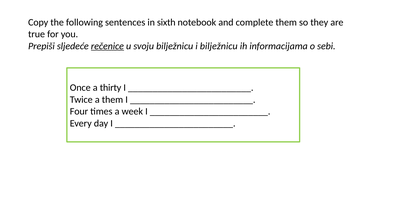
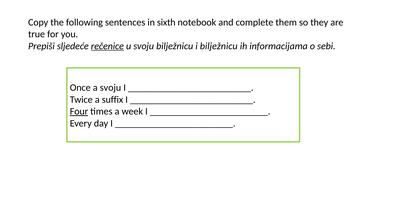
a thirty: thirty -> svoju (110, 88)
a them: them -> suffix (112, 100)
Four underline: none -> present (79, 112)
